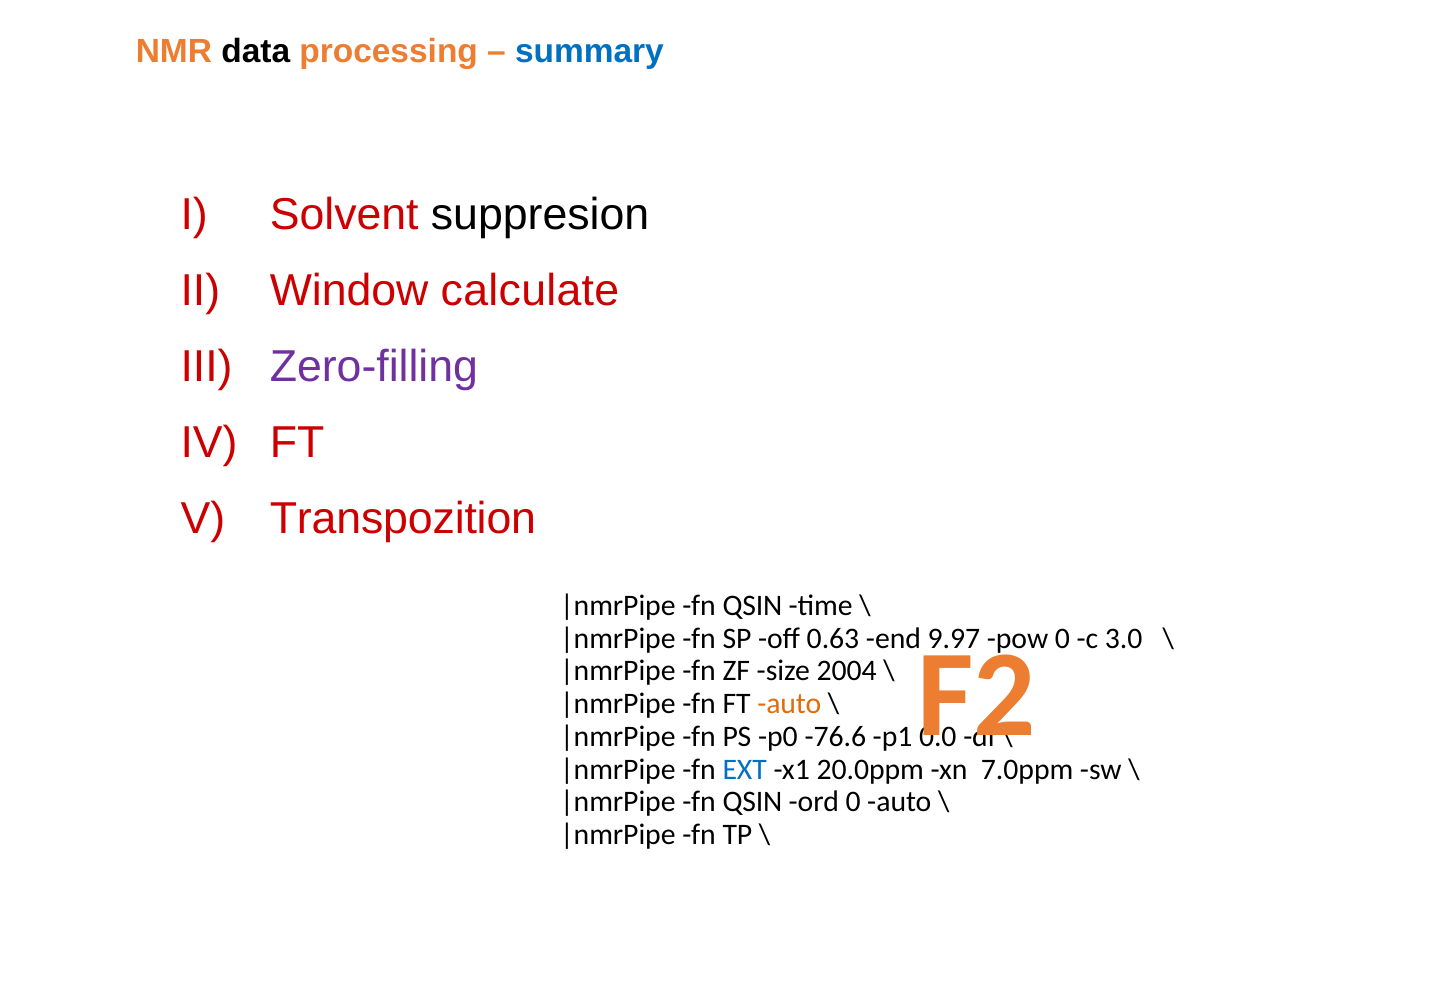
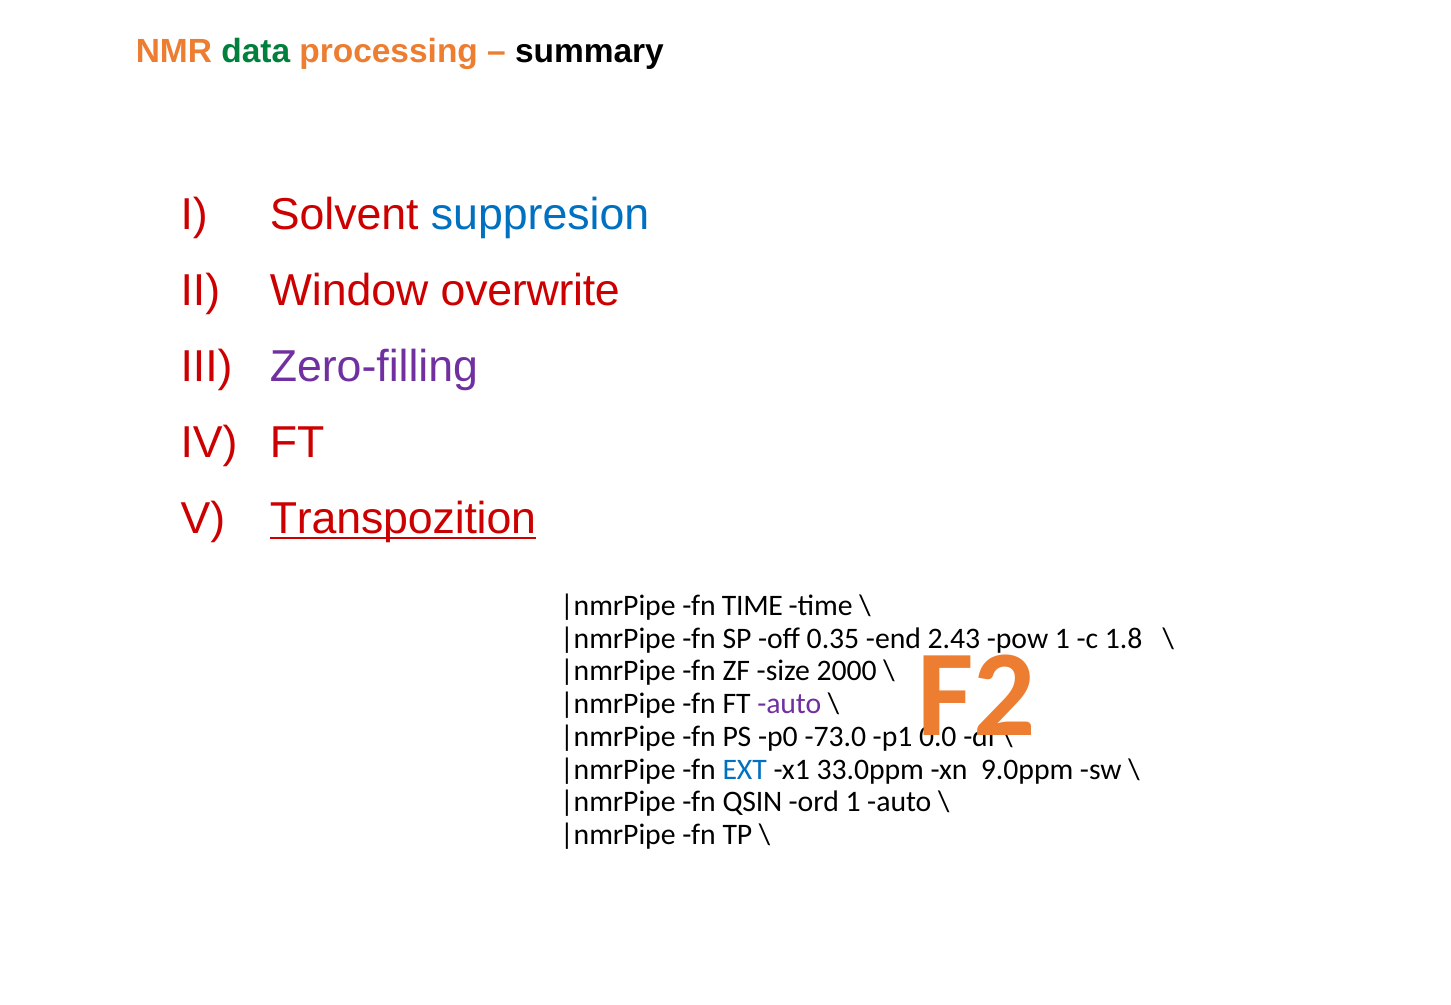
data colour: black -> green (256, 51)
summary colour: blue -> black (589, 51)
suppresion colour: black -> blue (540, 215)
calculate: calculate -> overwrite (530, 291)
Transpozition underline: none -> present (403, 519)
QSIN: QSIN -> TIME (752, 605)
0.63: 0.63 -> 0.35 (833, 638)
9.97: 9.97 -> 2.43 (954, 638)
pow 0: 0 -> 1 (1062, 638)
3.0: 3.0 -> 1.8 (1124, 638)
2004: 2004 -> 2000 (847, 671)
auto colour: orange -> purple (789, 703)
-76.6: -76.6 -> -73.0 (835, 736)
20.0ppm: 20.0ppm -> 33.0ppm (870, 769)
7.0ppm: 7.0ppm -> 9.0ppm (1027, 769)
ord 0: 0 -> 1 (853, 802)
